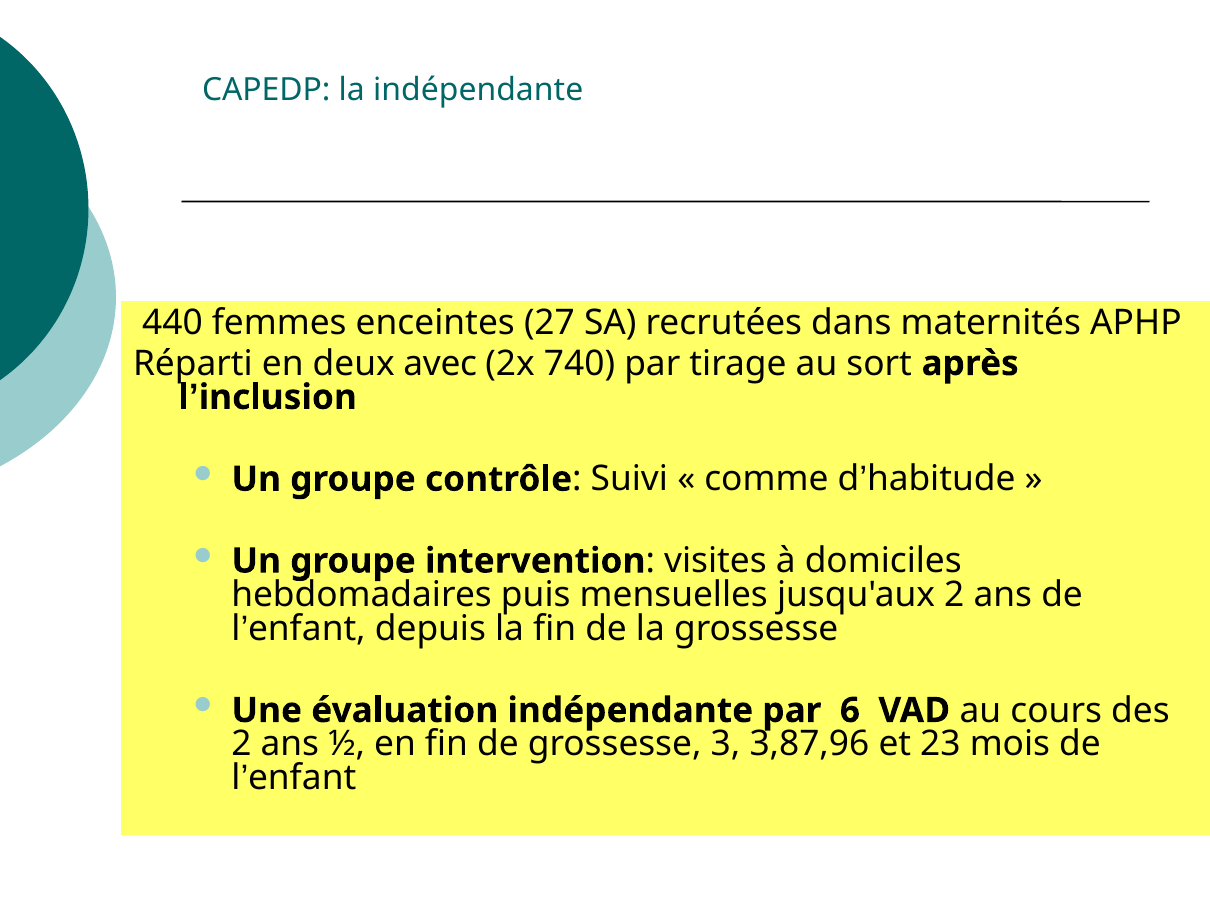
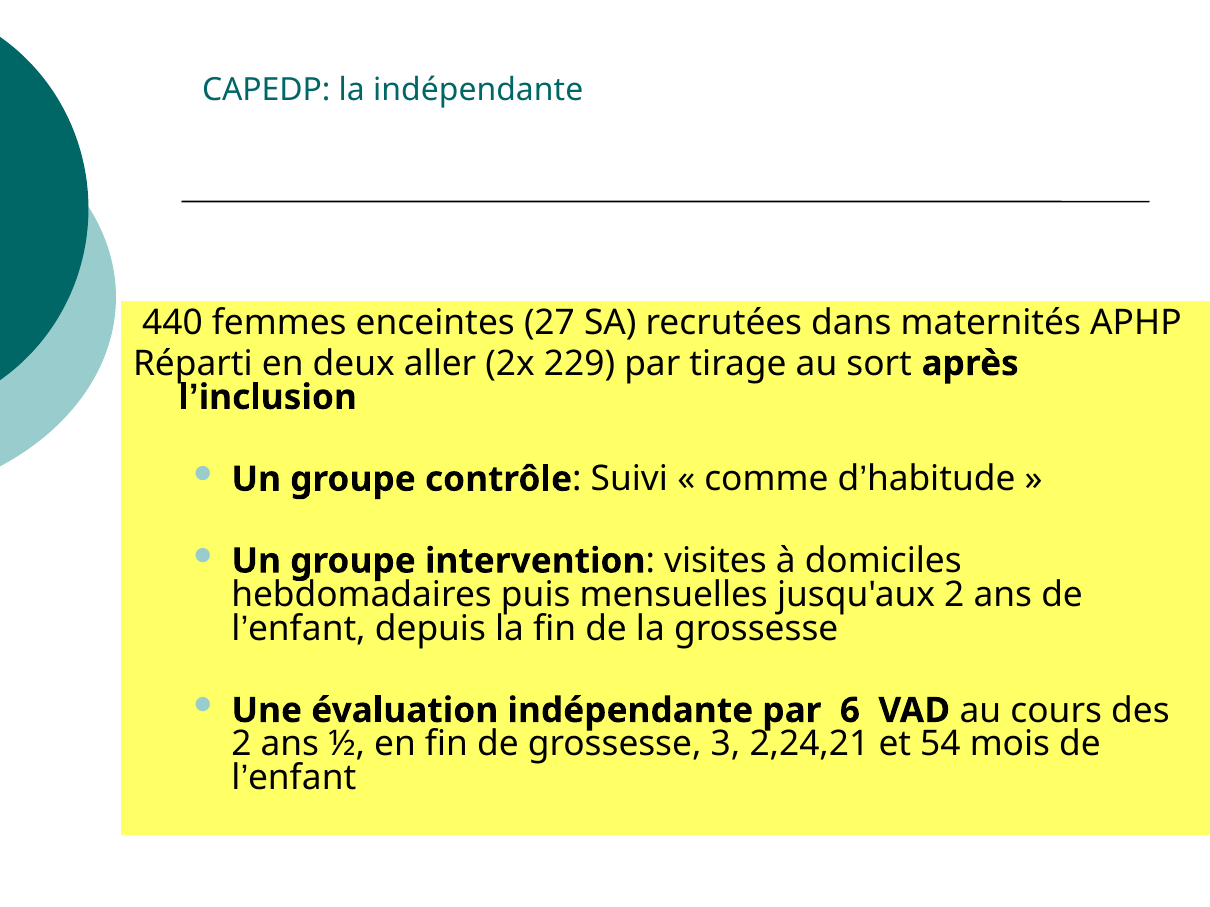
avec: avec -> aller (440, 364)
740: 740 -> 229 (579, 364)
3,87,96: 3,87,96 -> 2,24,21 (809, 745)
23: 23 -> 54 (940, 745)
